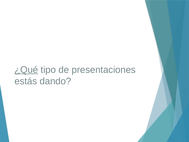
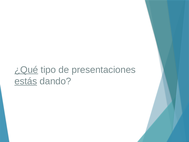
estás underline: none -> present (26, 81)
